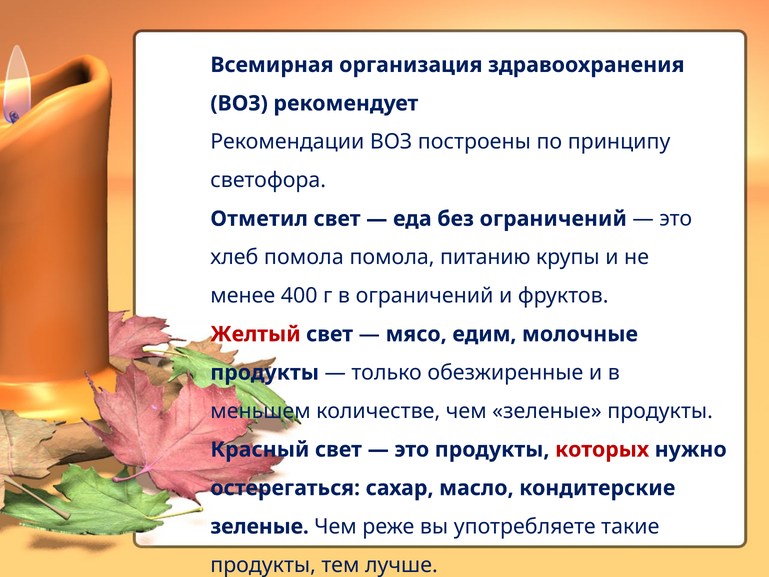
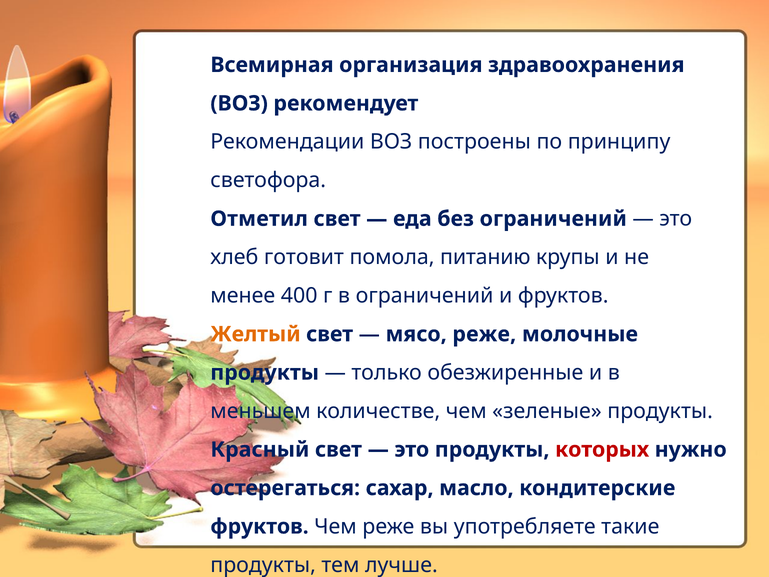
хлеб помола: помола -> готовит (304, 257)
Желтый colour: red -> orange (255, 334)
мясо едим: едим -> реже (484, 334)
зеленые: зеленые -> фруктов (260, 526)
